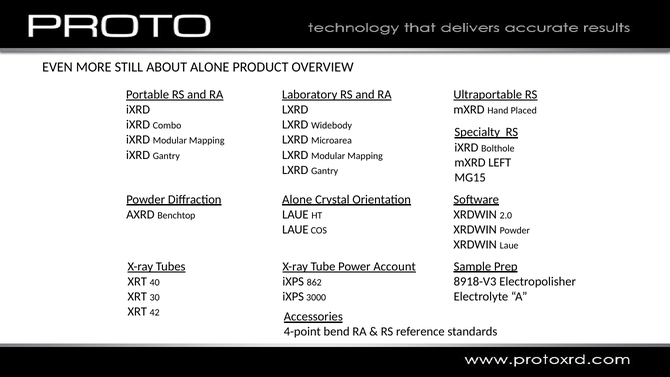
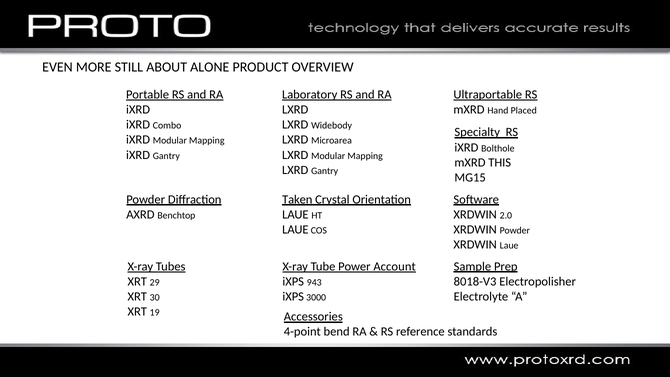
LEFT: LEFT -> THIS (500, 162)
Alone: Alone -> Taken (297, 199)
8918-V3: 8918-V3 -> 8018-V3 (475, 281)
862: 862 -> 943 (314, 282)
40: 40 -> 29 (155, 282)
42: 42 -> 19 (155, 313)
